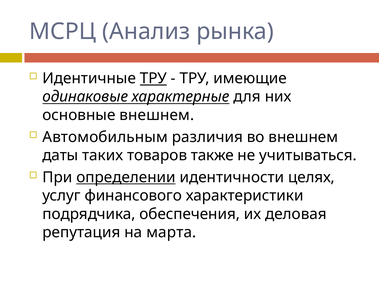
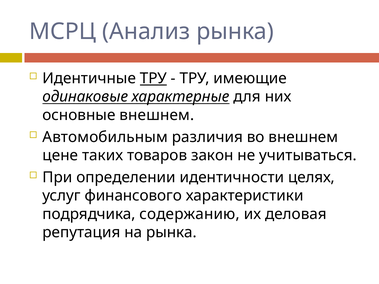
даты: даты -> цене (60, 155)
также: также -> закон (212, 155)
определении underline: present -> none (126, 177)
обеспечения: обеспечения -> содержанию (190, 214)
на марта: марта -> рынка (171, 233)
